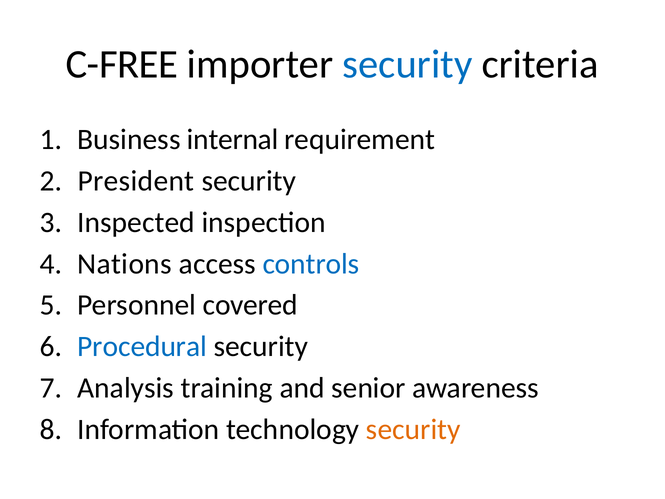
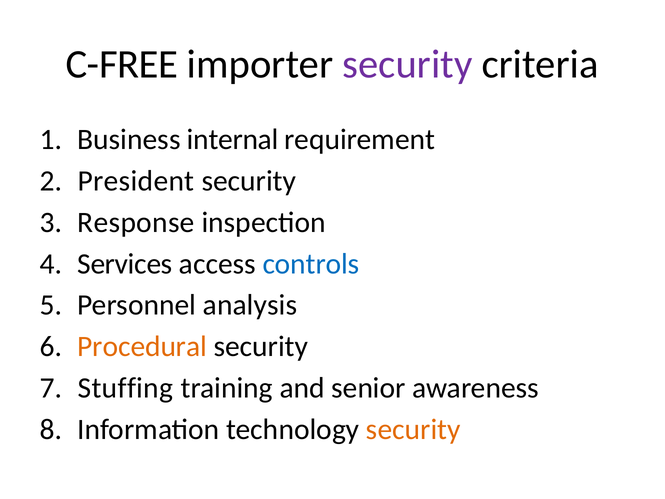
security colour: blue -> purple (407, 64)
Inspected: Inspected -> Response (136, 222)
Nations: Nations -> Services (125, 264)
covered: covered -> analysis (250, 305)
Procedural colour: blue -> orange (142, 346)
Analysis: Analysis -> Stuffing (125, 388)
